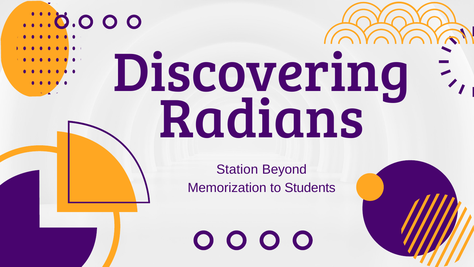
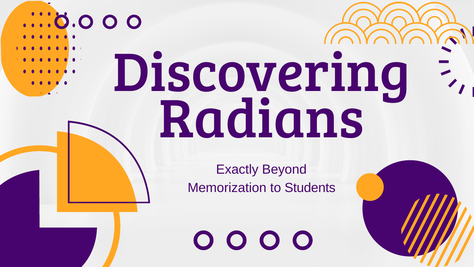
Station: Station -> Exactly (237, 169)
